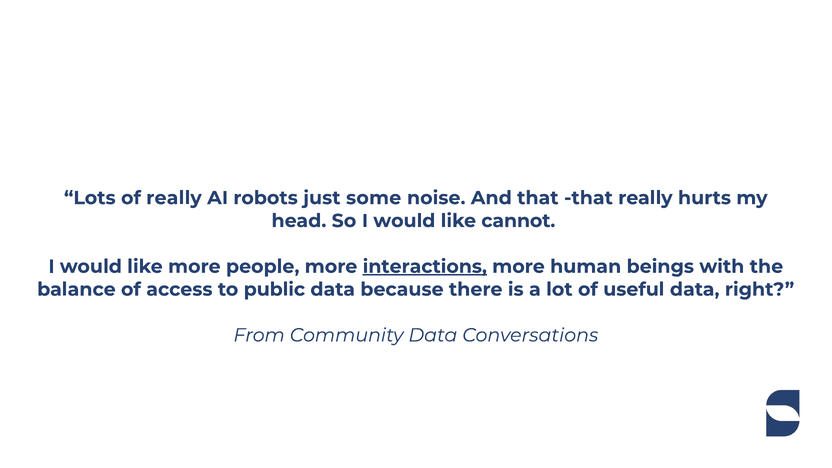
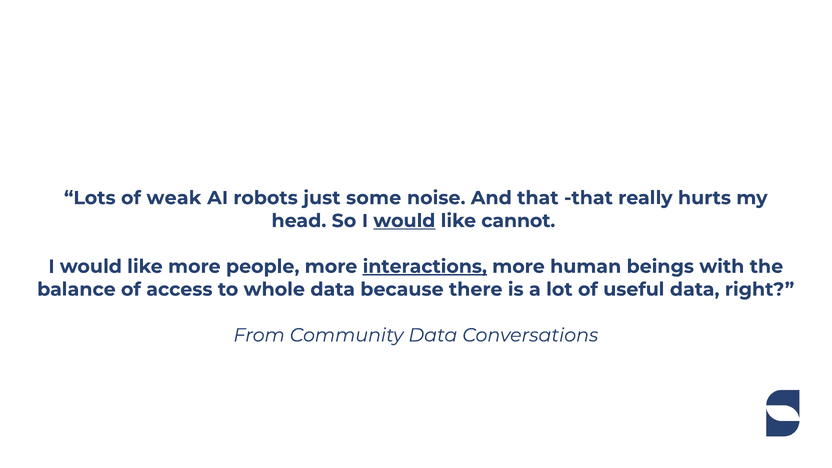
of really: really -> weak (174, 198)
would underline: none -> present (404, 221)
public: public -> whole (274, 289)
